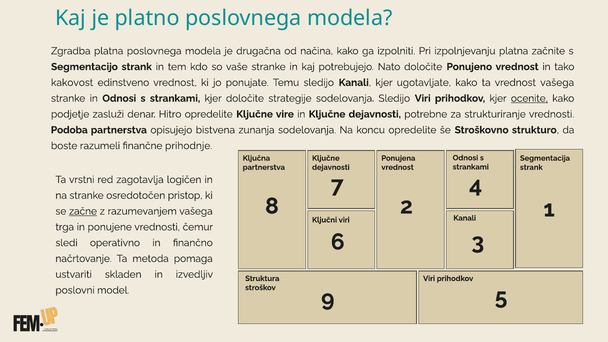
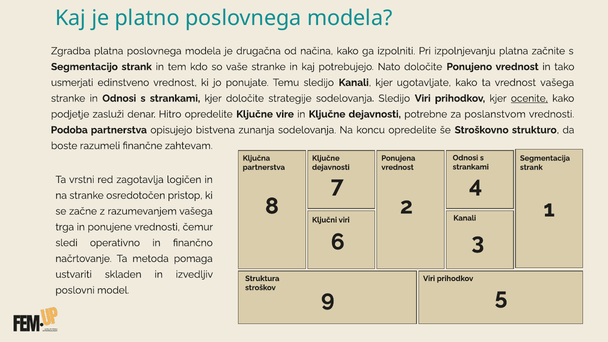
kakovost: kakovost -> usmerjati (72, 83)
strukturiranje: strukturiranje -> poslanstvom (495, 114)
prihodnje: prihodnje -> zahtevam (189, 146)
začne underline: present -> none (83, 211)
